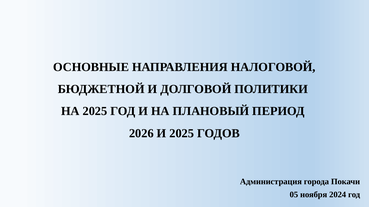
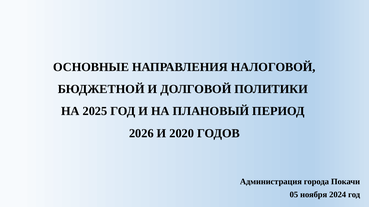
И 2025: 2025 -> 2020 (182, 134)
